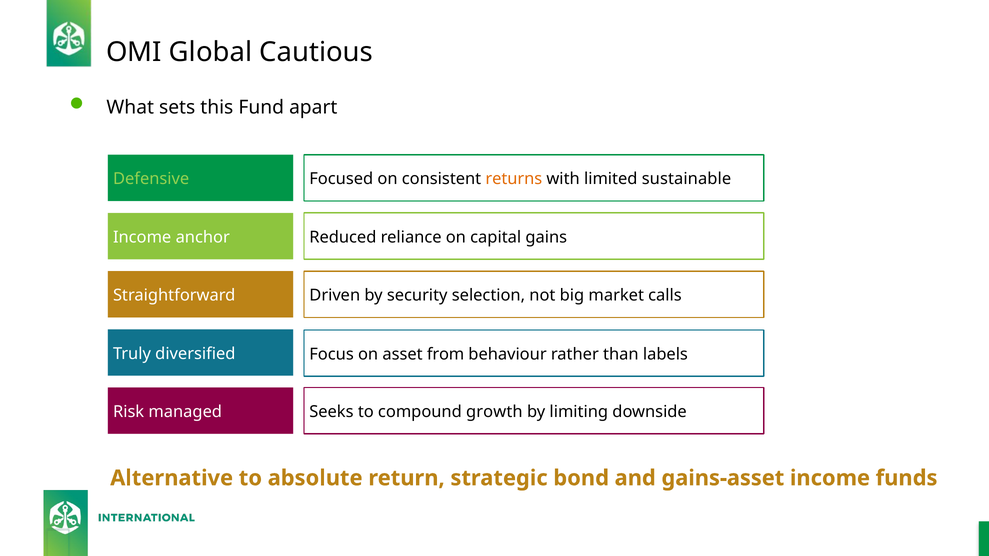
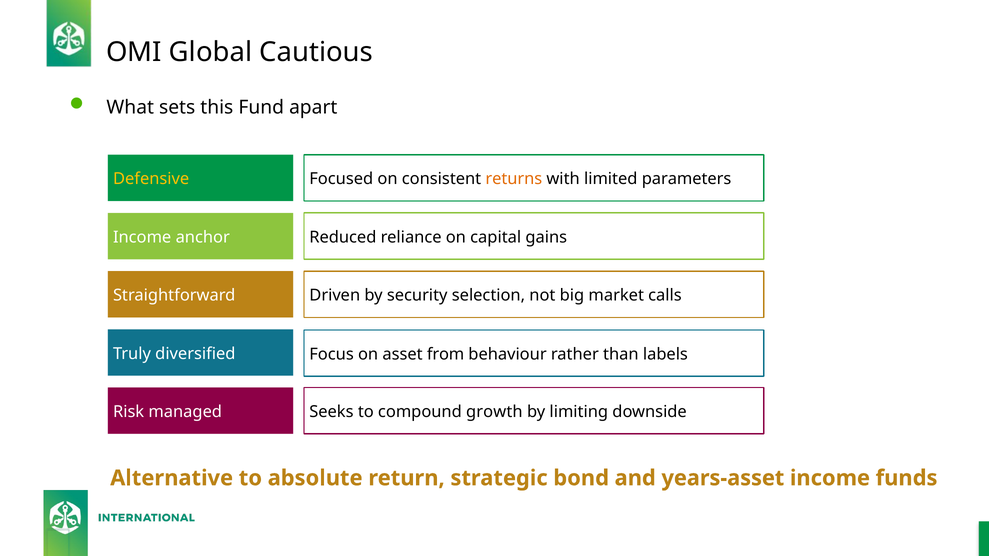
Defensive colour: light green -> yellow (151, 179)
sustainable: sustainable -> parameters (687, 179)
gains-asset: gains-asset -> years-asset (723, 478)
